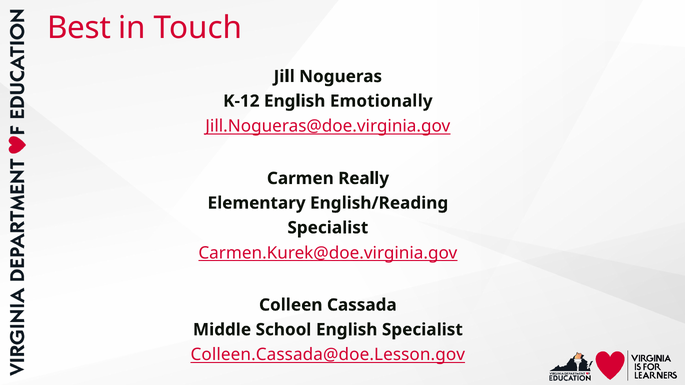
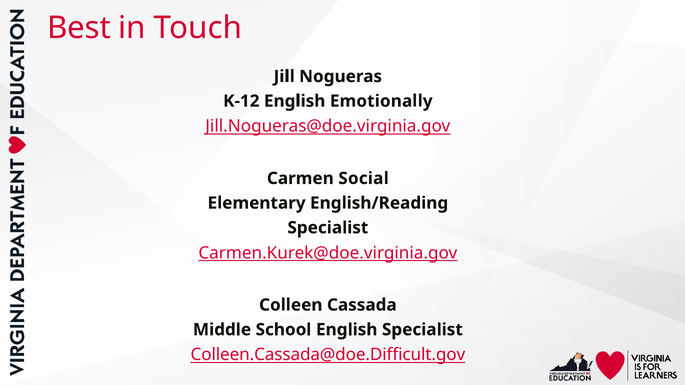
Really: Really -> Social (363, 179)
Colleen.Cassada@doe.Lesson.gov: Colleen.Cassada@doe.Lesson.gov -> Colleen.Cassada@doe.Difficult.gov (328, 355)
